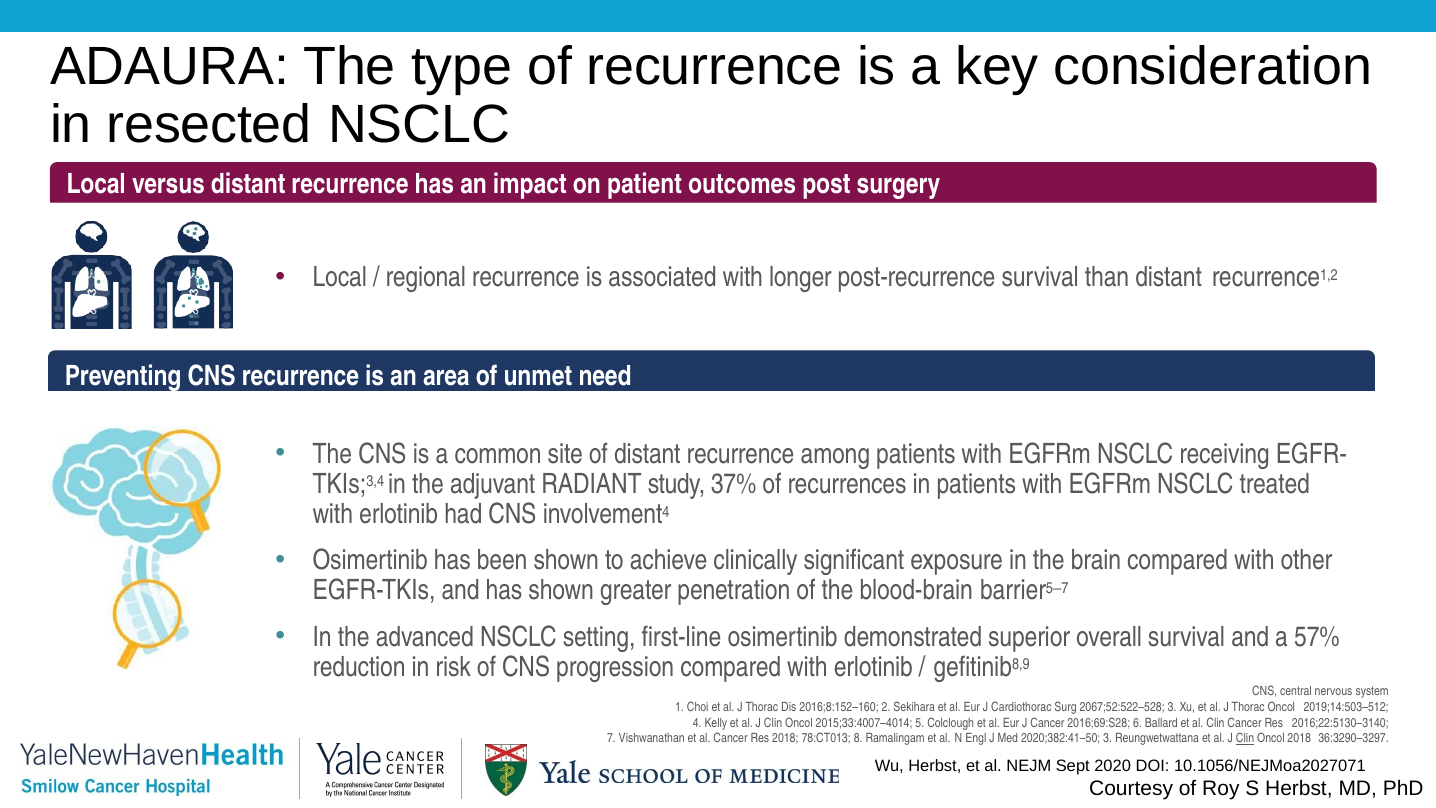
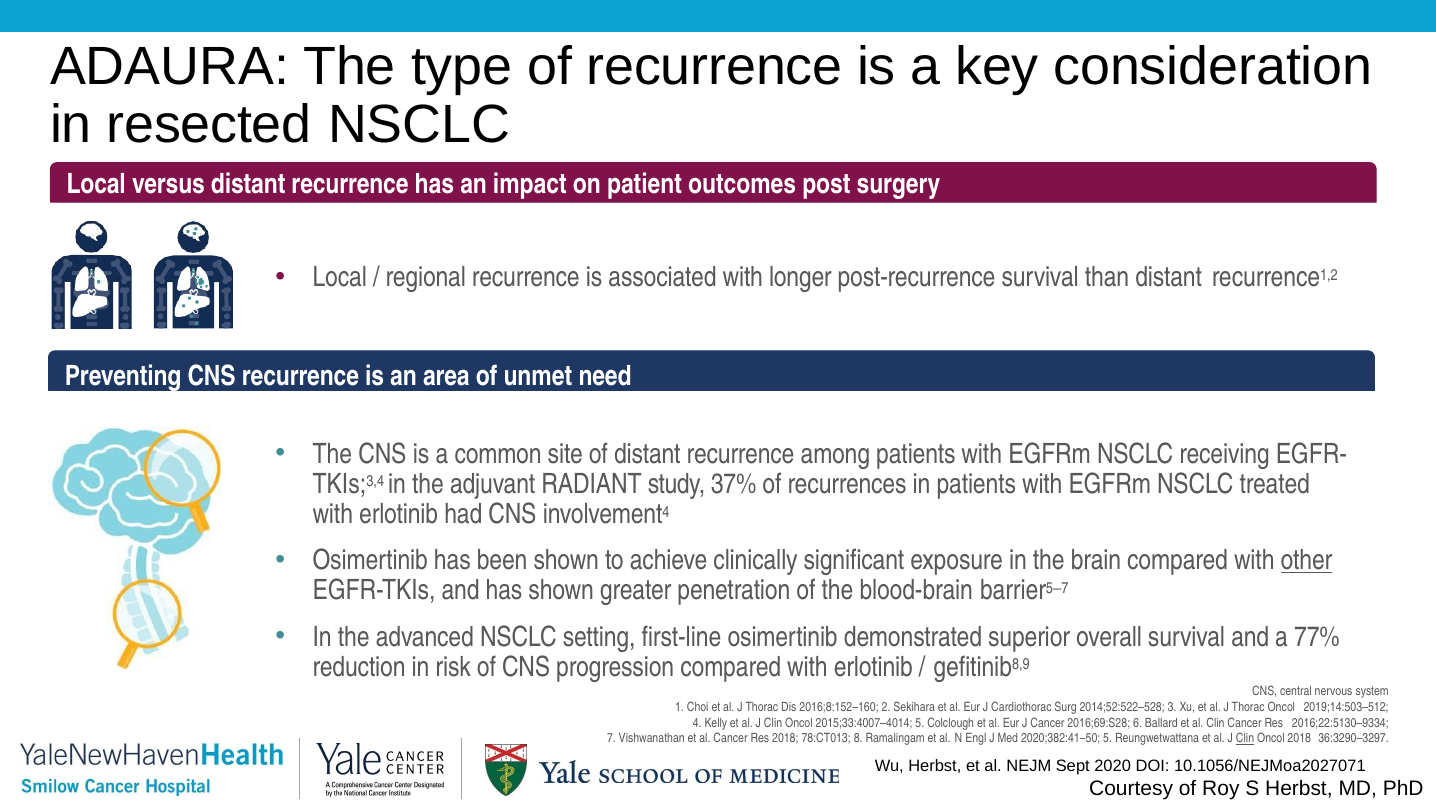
other underline: none -> present (1306, 560)
57%: 57% -> 77% (1317, 637)
2067;52:522–528: 2067;52:522–528 -> 2014;52:522–528 (1122, 707)
2016;22:5130–3140: 2016;22:5130–3140 -> 2016;22:5130–9334 (1340, 723)
2020;382:41–50 3: 3 -> 5 (1108, 738)
